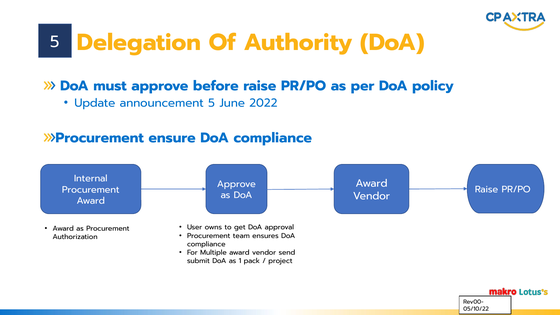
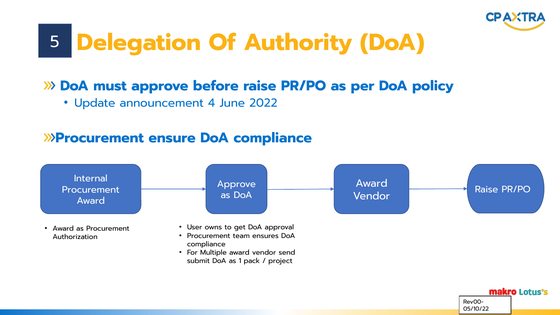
announcement 5: 5 -> 4 (212, 103)
